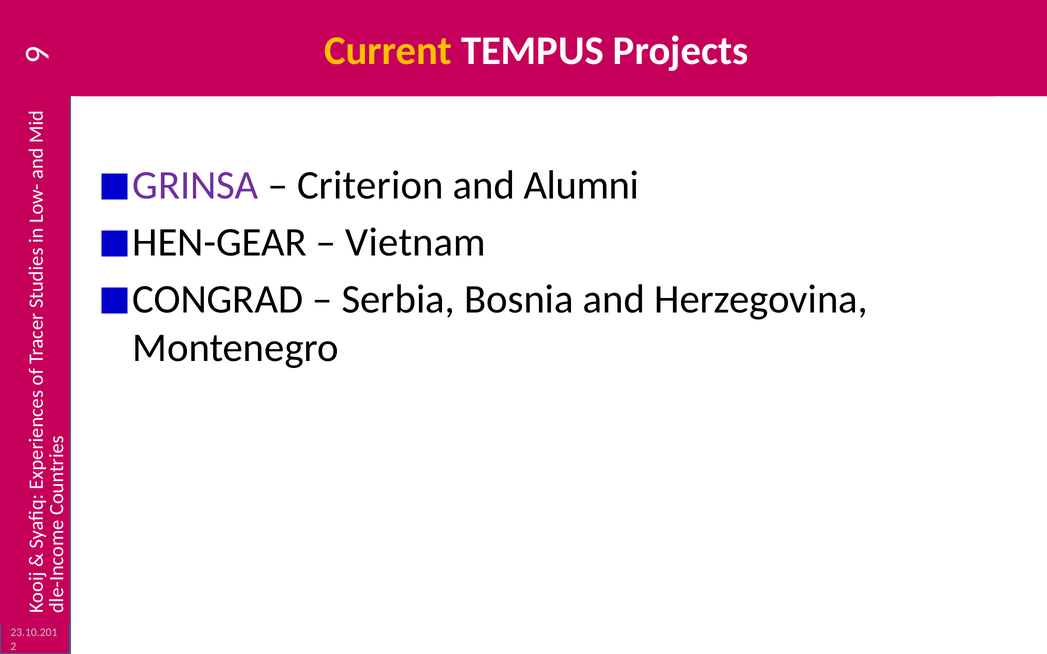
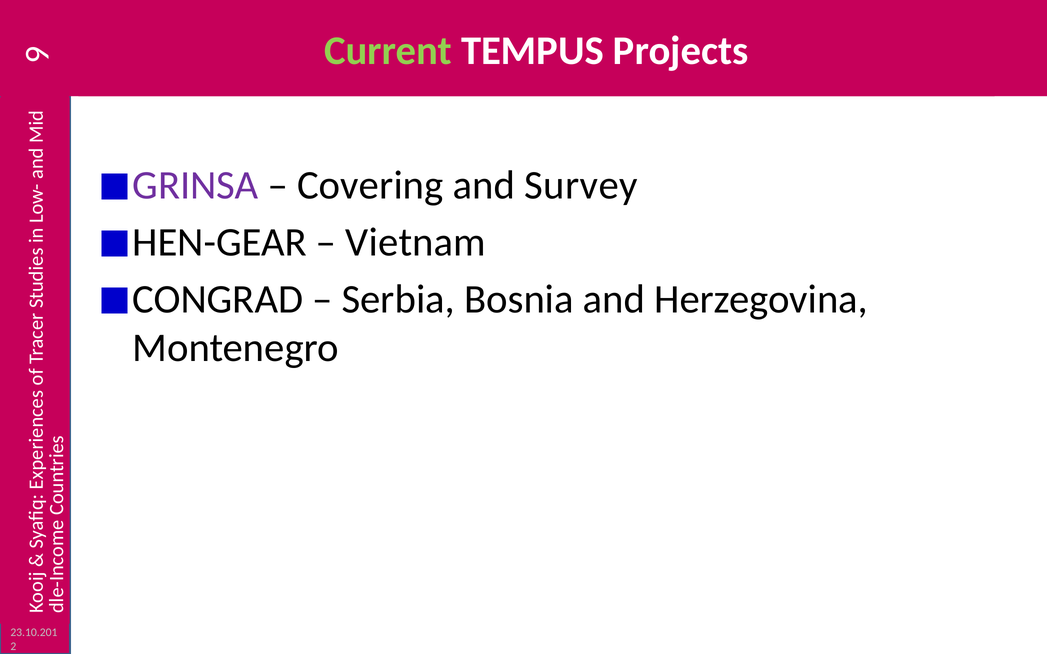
Current colour: yellow -> light green (388, 51)
Criterion: Criterion -> Covering (370, 185)
Alumni: Alumni -> Survey (581, 185)
